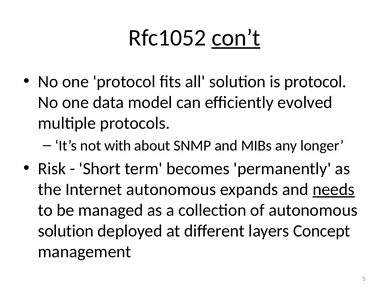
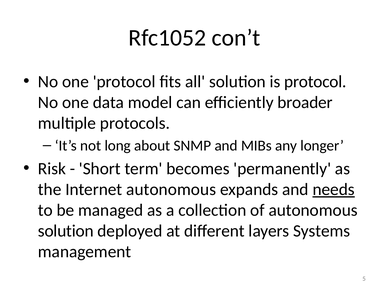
con’t underline: present -> none (236, 38)
evolved: evolved -> broader (305, 102)
with: with -> long (118, 145)
Concept: Concept -> Systems (322, 231)
